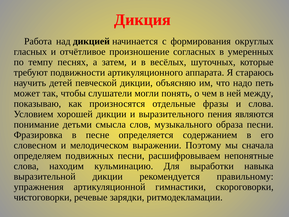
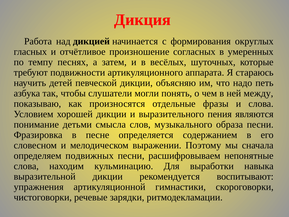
может: может -> азбука (27, 93)
правильному: правильному -> воспитывают (245, 176)
